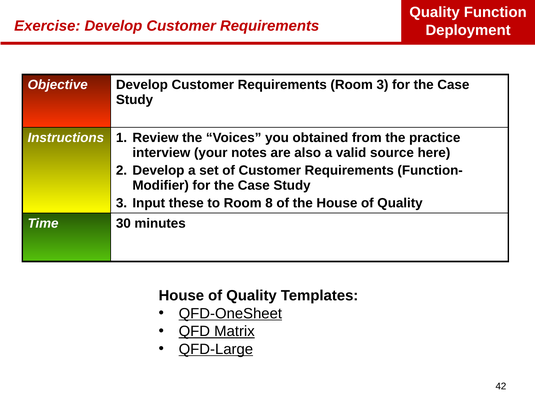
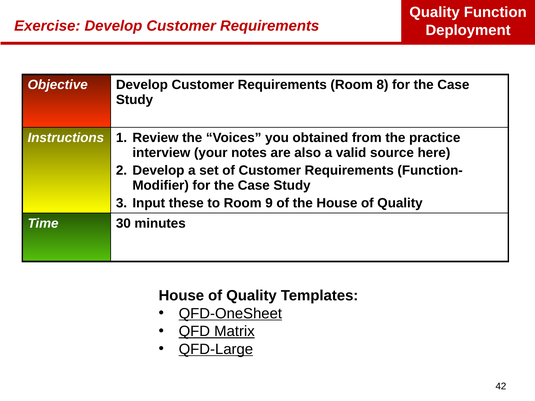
Room 3: 3 -> 8 (382, 85)
8: 8 -> 9 (269, 203)
